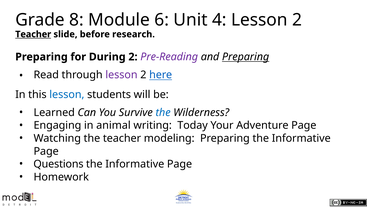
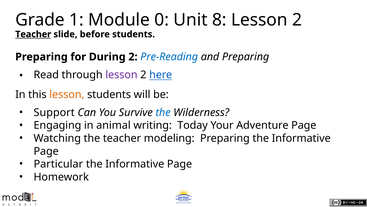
8: 8 -> 1 (76, 20)
6: 6 -> 0 (162, 20)
4: 4 -> 8 (219, 20)
before research: research -> students (134, 34)
Pre-Reading colour: purple -> blue (169, 57)
Preparing underline: present -> none (246, 57)
lesson colour: blue -> orange (67, 94)
Learned: Learned -> Support (54, 112)
Questions: Questions -> Particular (58, 164)
